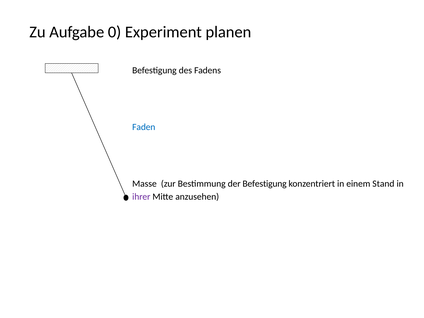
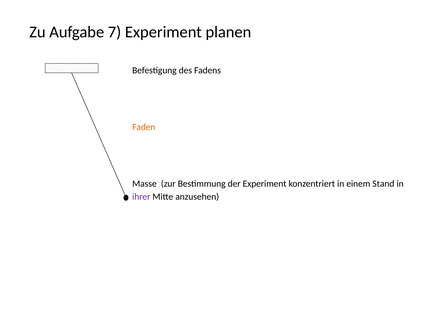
0: 0 -> 7 (115, 32)
Faden colour: blue -> orange (144, 127)
der Befestigung: Befestigung -> Experiment (265, 184)
